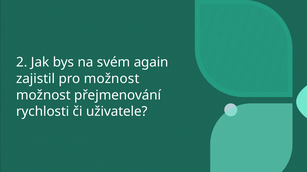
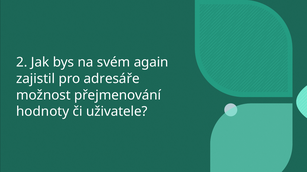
pro možnost: možnost -> adresáře (112, 79)
rychlosti: rychlosti -> hodnoty (43, 112)
